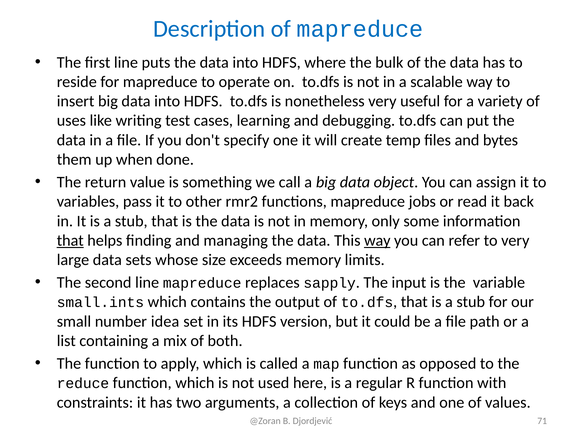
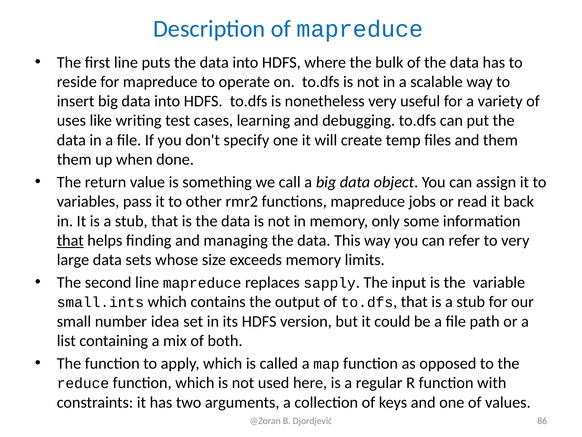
and bytes: bytes -> them (500, 140)
way underline: present -> none (377, 240)
71: 71 -> 86 (542, 421)
